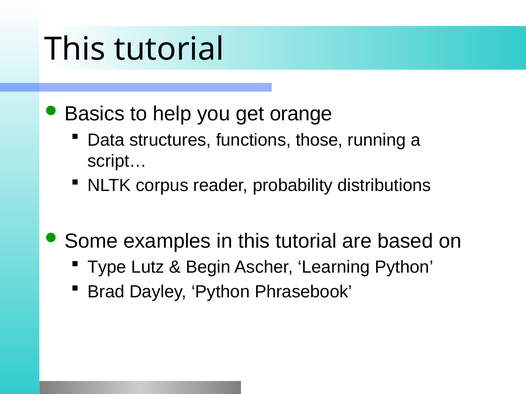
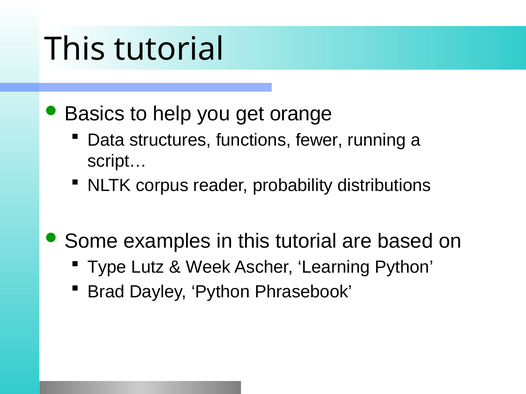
those: those -> fewer (319, 140)
Begin: Begin -> Week (208, 267)
